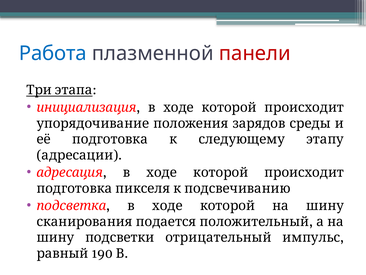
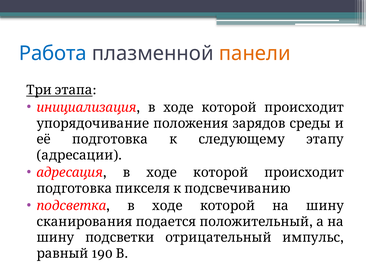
панели colour: red -> orange (255, 53)
